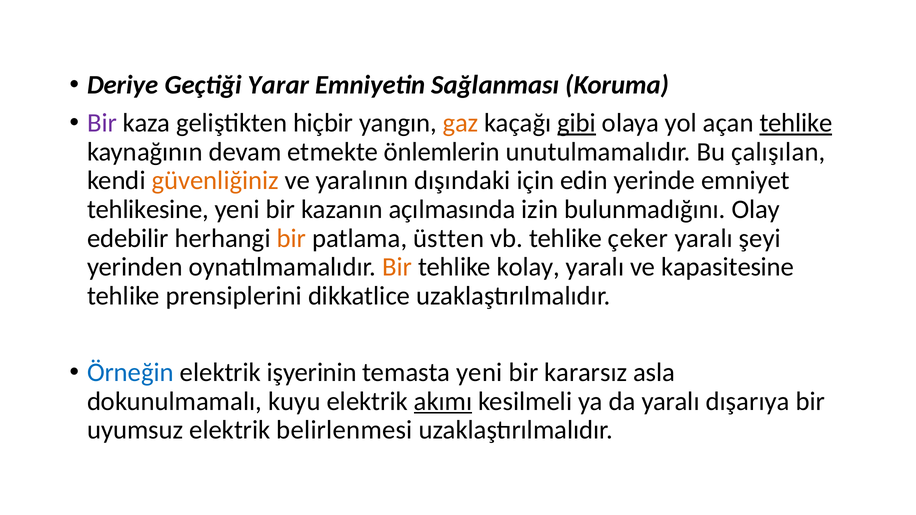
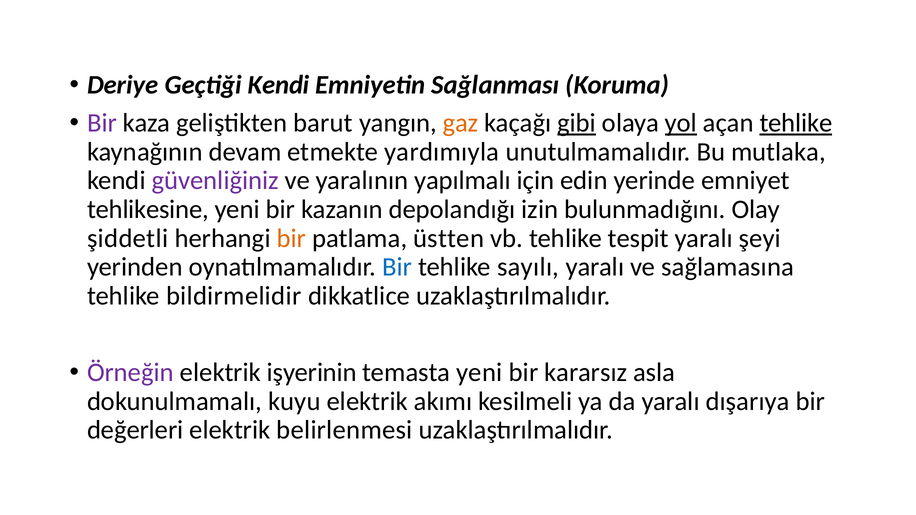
Geçtiği Yarar: Yarar -> Kendi (279, 85)
hiçbir: hiçbir -> barut (323, 123)
yol underline: none -> present (681, 123)
önlemlerin: önlemlerin -> yardımıyla (442, 152)
çalışılan: çalışılan -> mutlaka (778, 152)
güvenliğiniz colour: orange -> purple (215, 181)
dışındaki: dışındaki -> yapılmalı (462, 181)
açılmasında: açılmasında -> depolandığı (452, 210)
edebilir: edebilir -> şiddetli (128, 238)
çeker: çeker -> tespit (638, 238)
Bir colour: orange -> blue (397, 267)
kolay: kolay -> sayılı (528, 267)
kapasitesine: kapasitesine -> sağlamasına (728, 267)
prensiplerini: prensiplerini -> bildirmelidir (234, 296)
Örneğin colour: blue -> purple (130, 373)
akımı underline: present -> none (443, 401)
uyumsuz: uyumsuz -> değerleri (135, 430)
